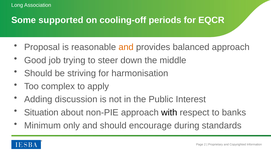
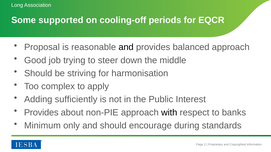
and colour: orange -> black (126, 47)
discussion: discussion -> sufficiently (76, 100)
Situation: Situation -> Provides (41, 113)
